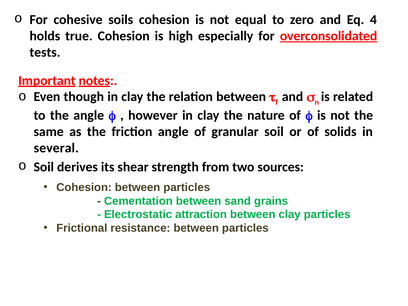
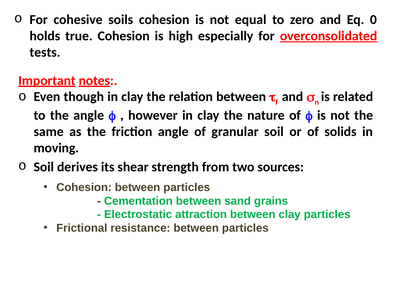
4: 4 -> 0 (373, 20)
several: several -> moving (56, 148)
